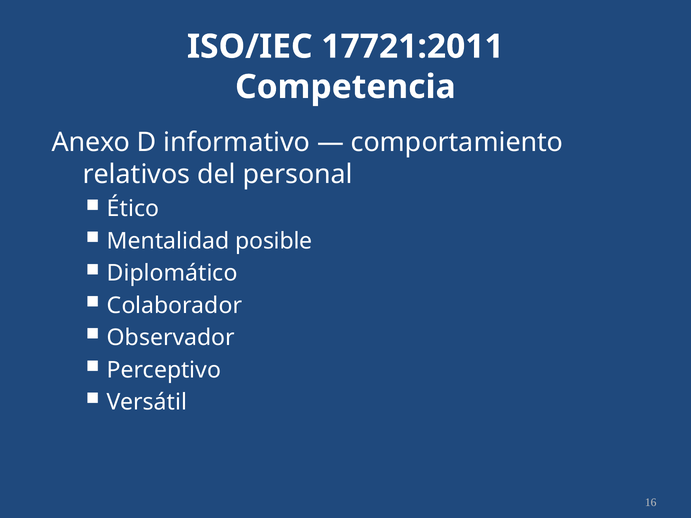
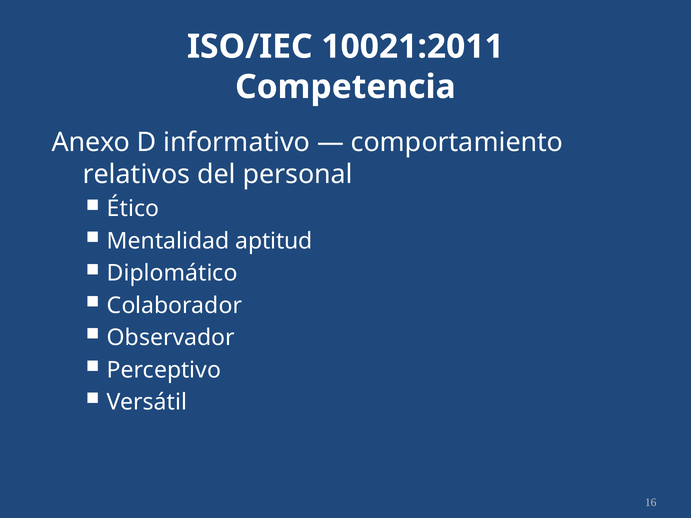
17721:2011: 17721:2011 -> 10021:2011 (413, 47)
posible: posible -> aptitud (274, 241)
